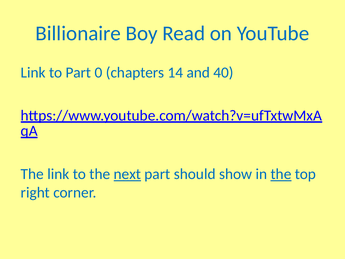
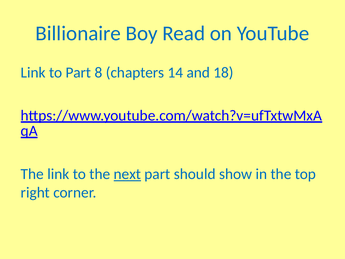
0: 0 -> 8 (98, 72)
40: 40 -> 18 (224, 72)
the underline: present -> none (281, 174)
